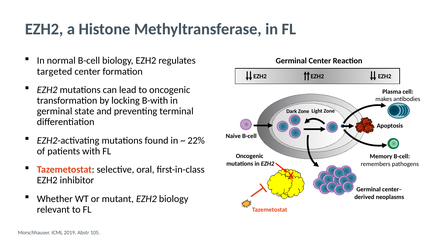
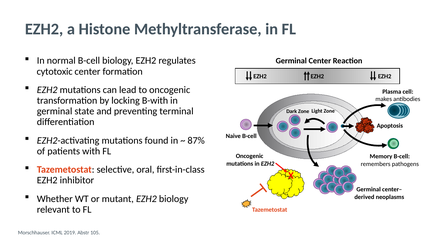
targeted: targeted -> cytotoxic (55, 71)
22%: 22% -> 87% (196, 141)
